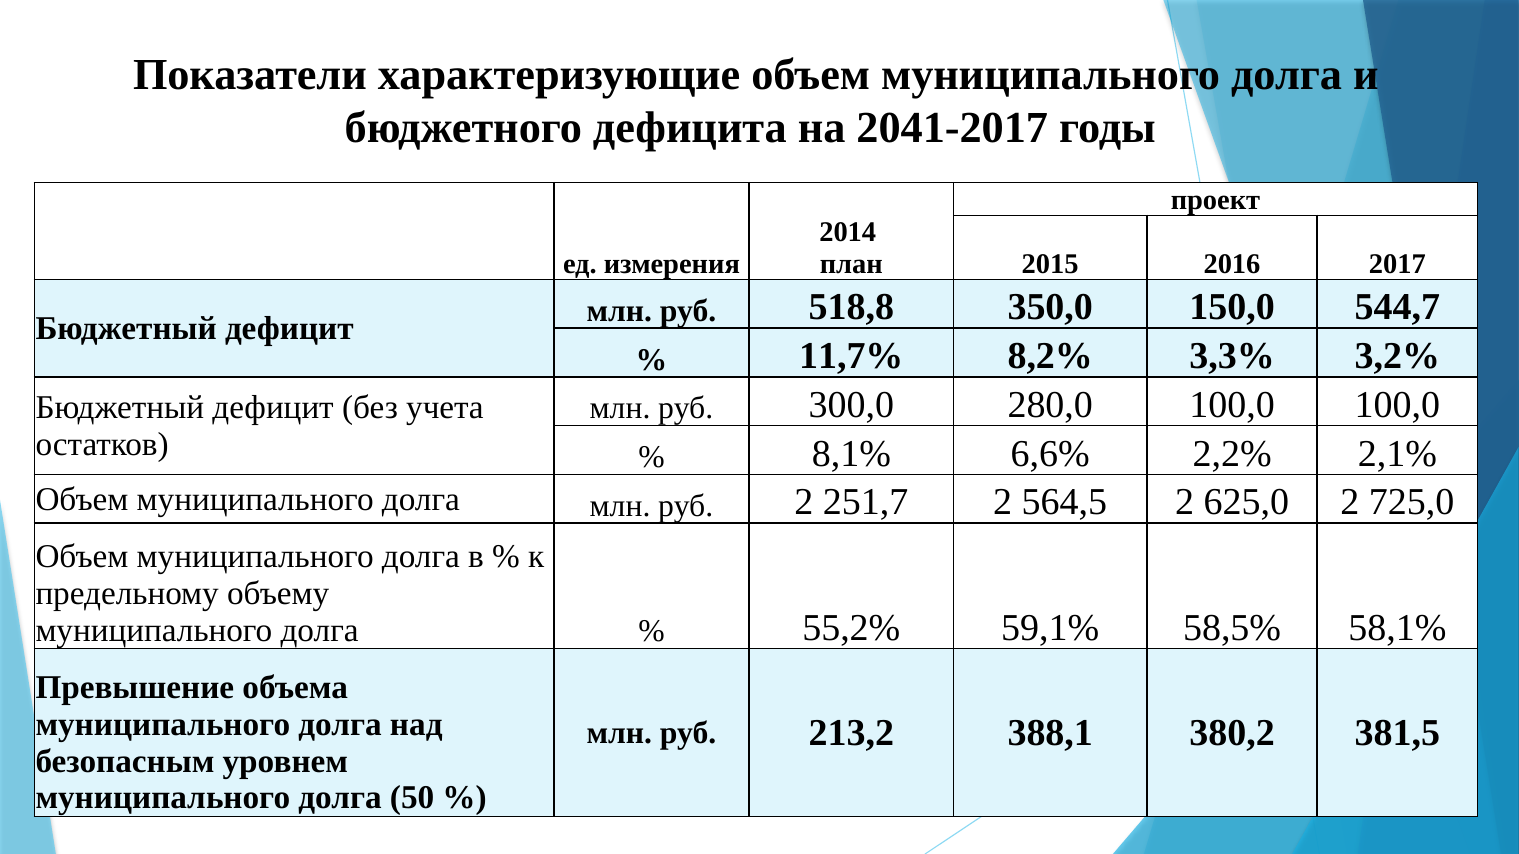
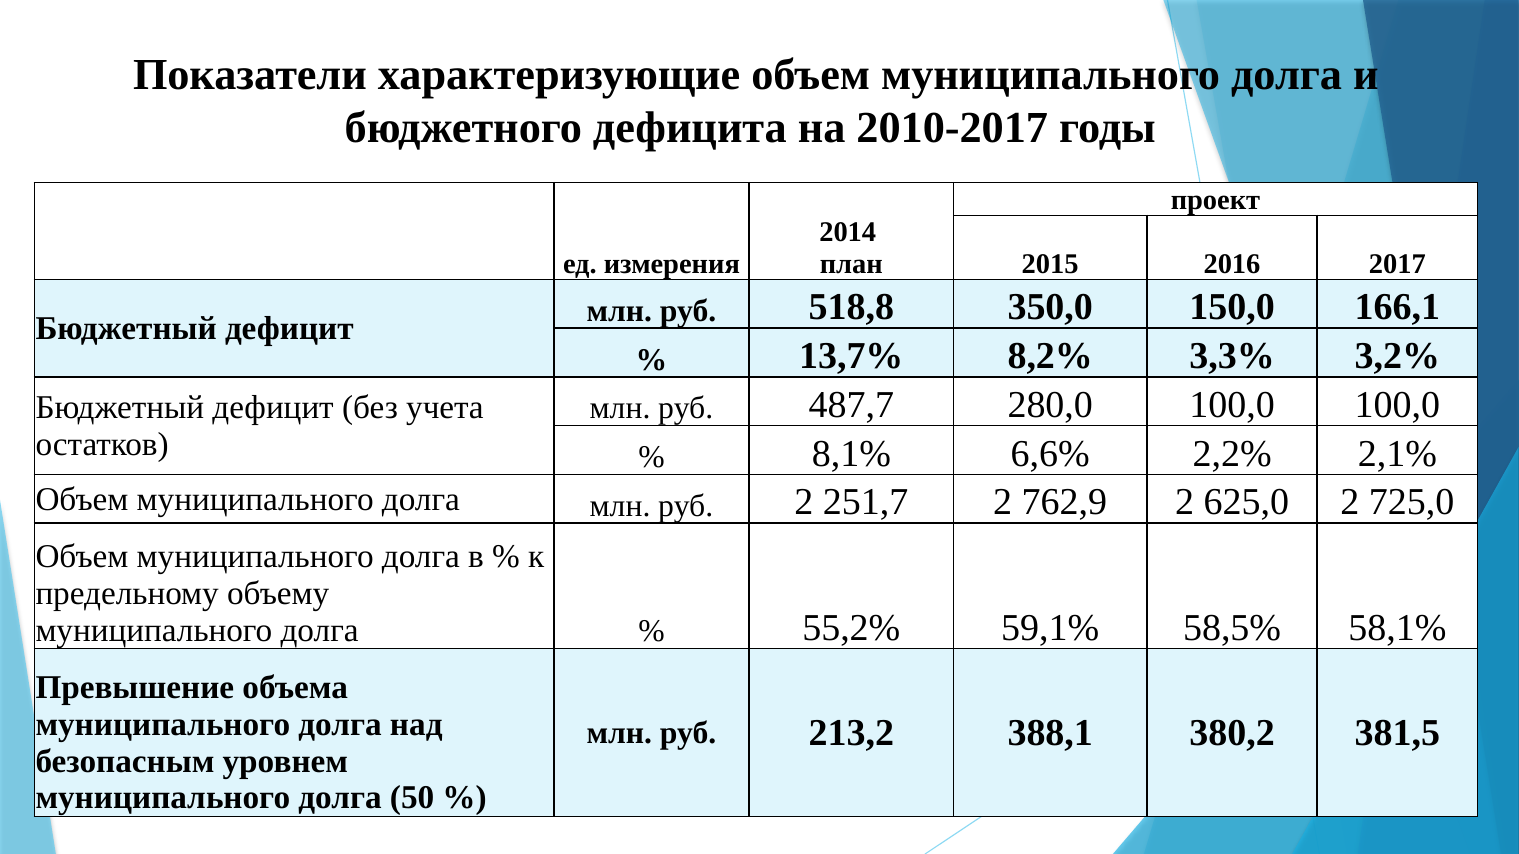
2041-2017: 2041-2017 -> 2010-2017 (952, 128)
544,7: 544,7 -> 166,1 (1397, 308)
11,7%: 11,7% -> 13,7% (851, 356)
300,0: 300,0 -> 487,7 (851, 405)
564,5: 564,5 -> 762,9 (1064, 502)
